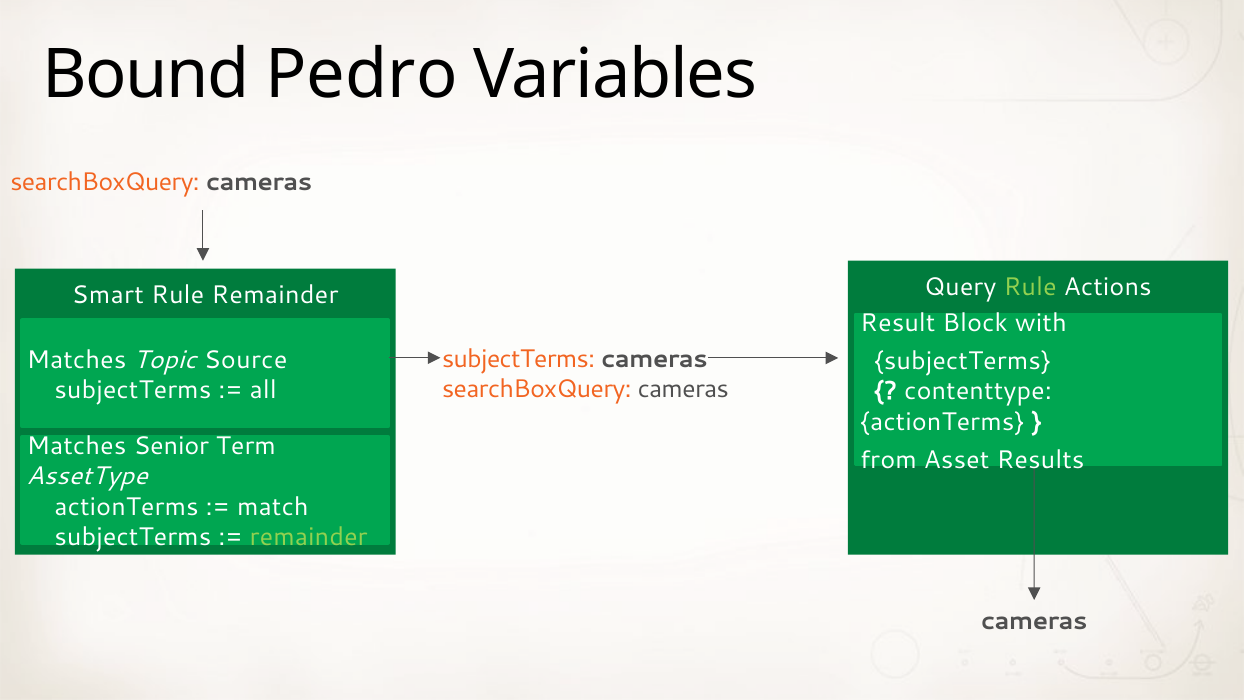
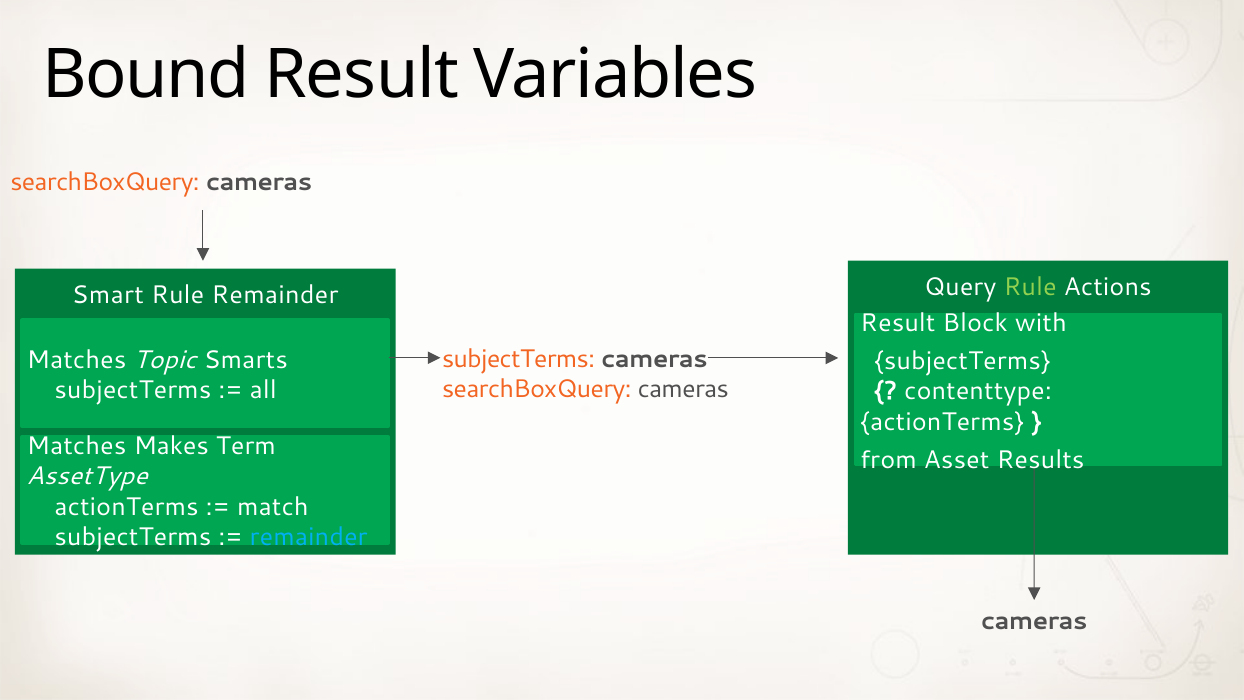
Bound Pedro: Pedro -> Result (362, 75)
Source: Source -> Smarts (246, 360)
Senior: Senior -> Makes (171, 446)
remainder colour: light green -> light blue (309, 537)
